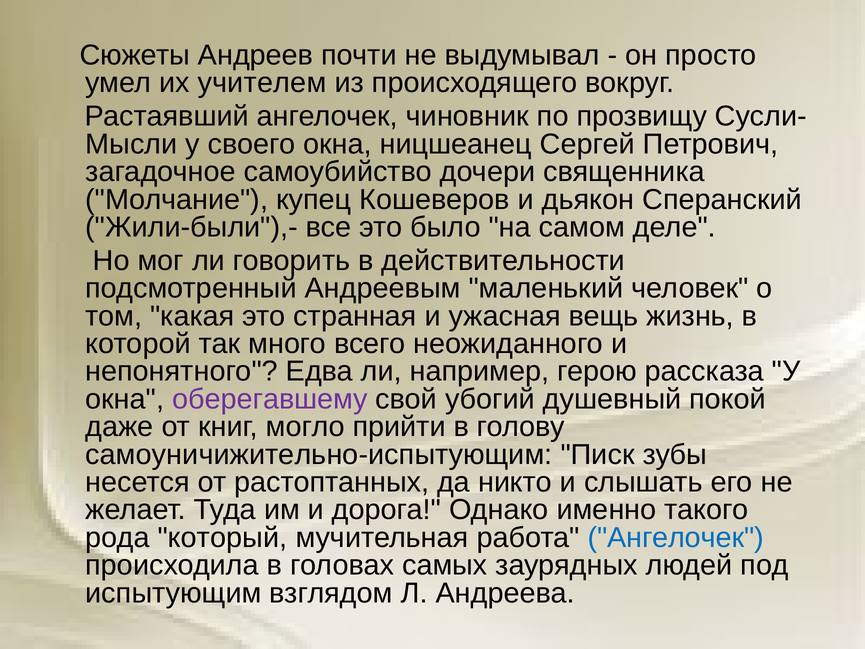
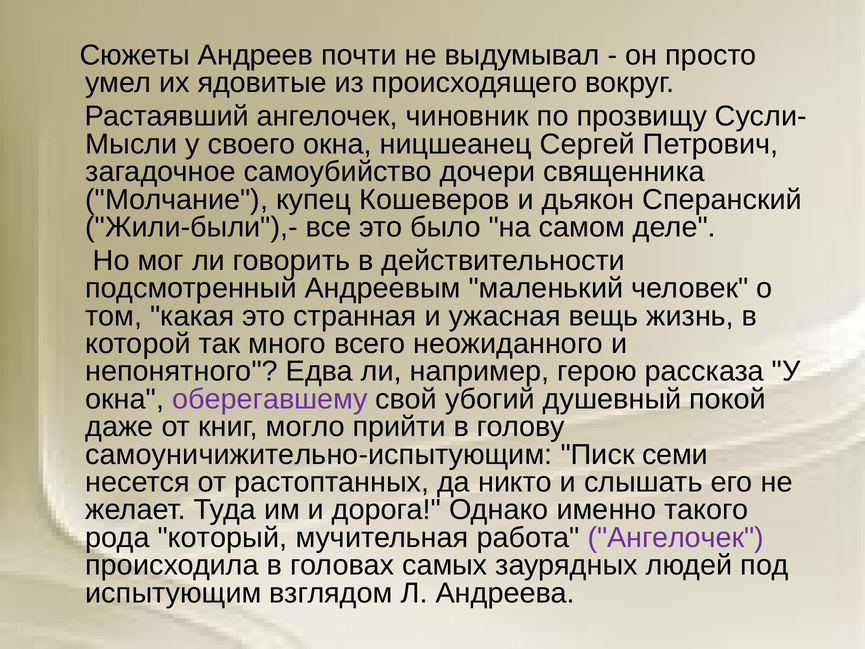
учителем: учителем -> ядовитые (262, 83)
зубы: зубы -> семи (675, 454)
Ангелочек colour: blue -> purple (676, 537)
